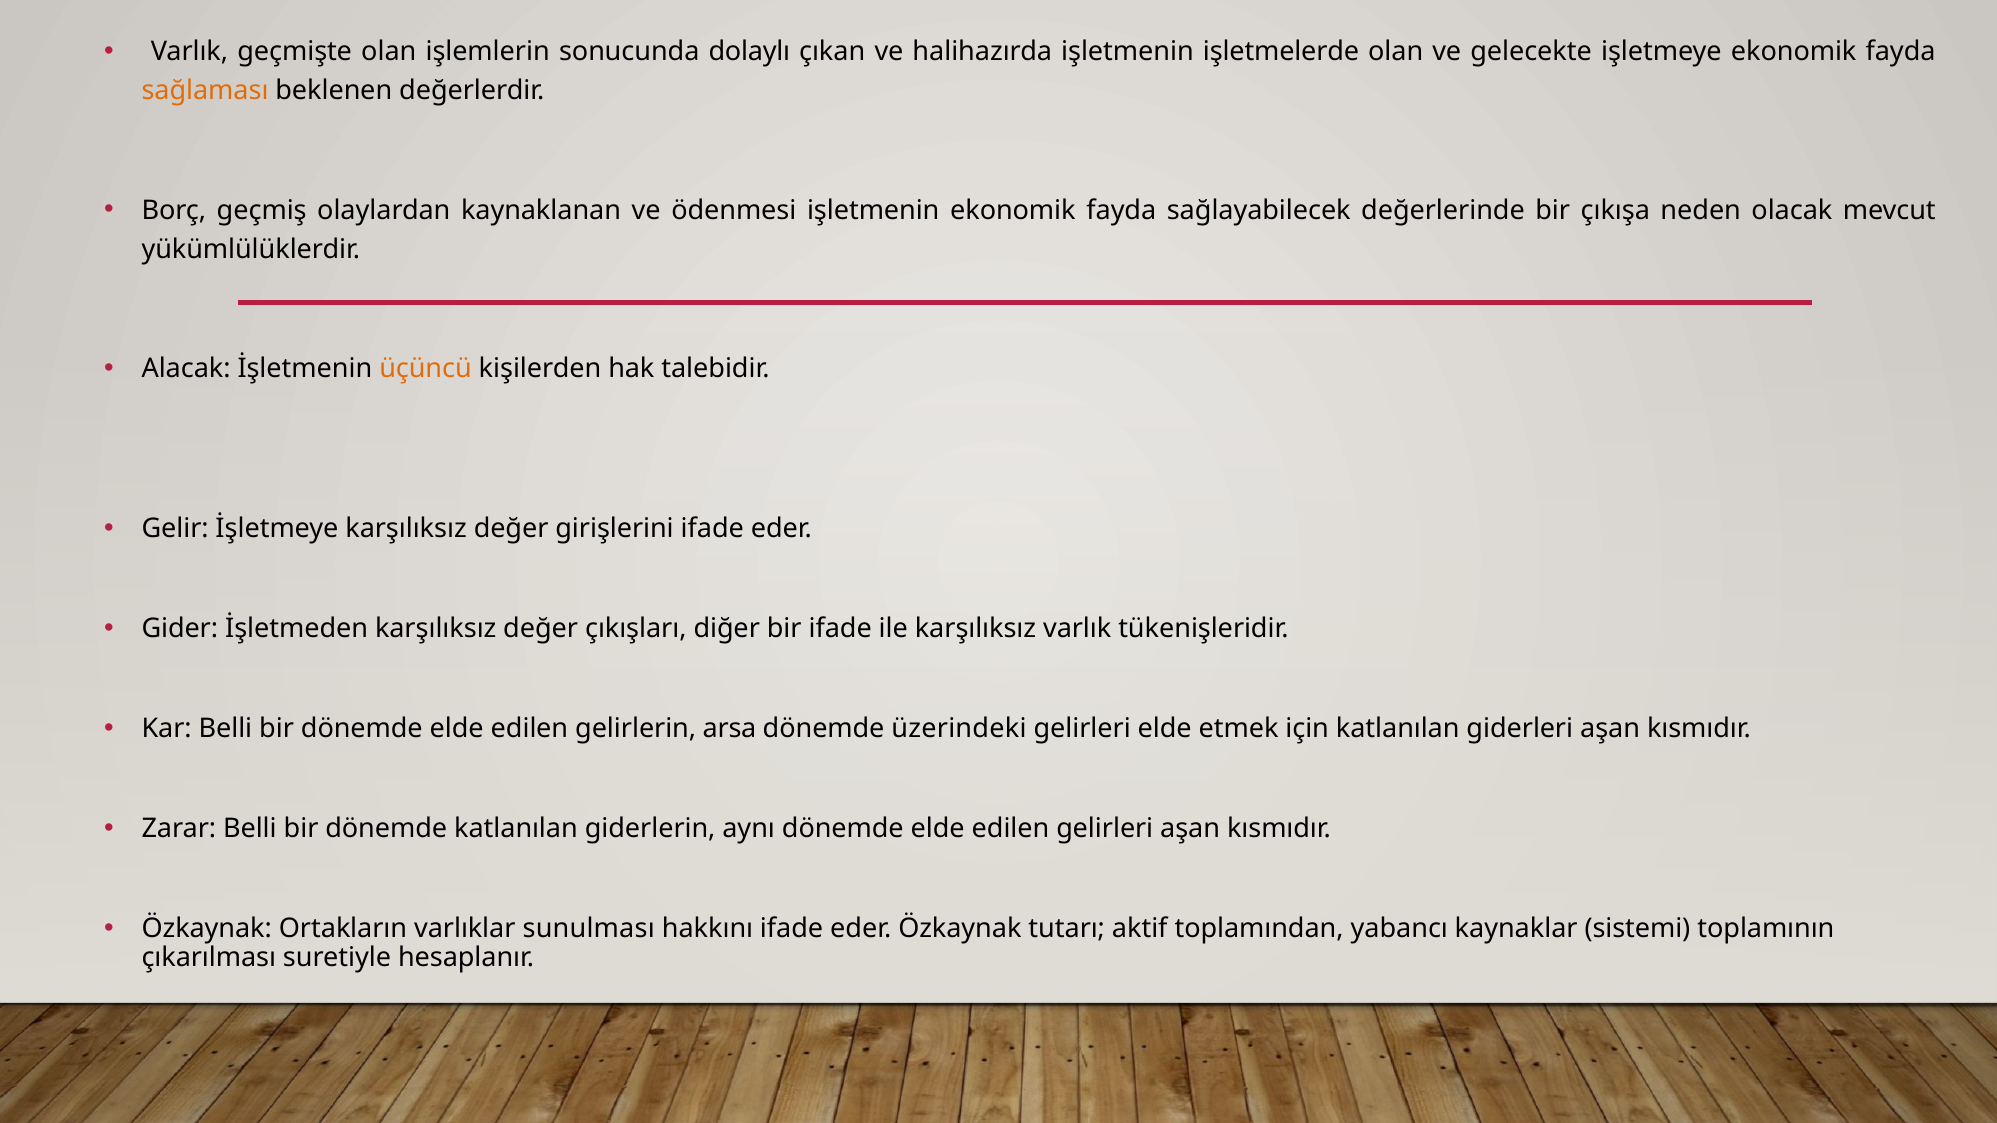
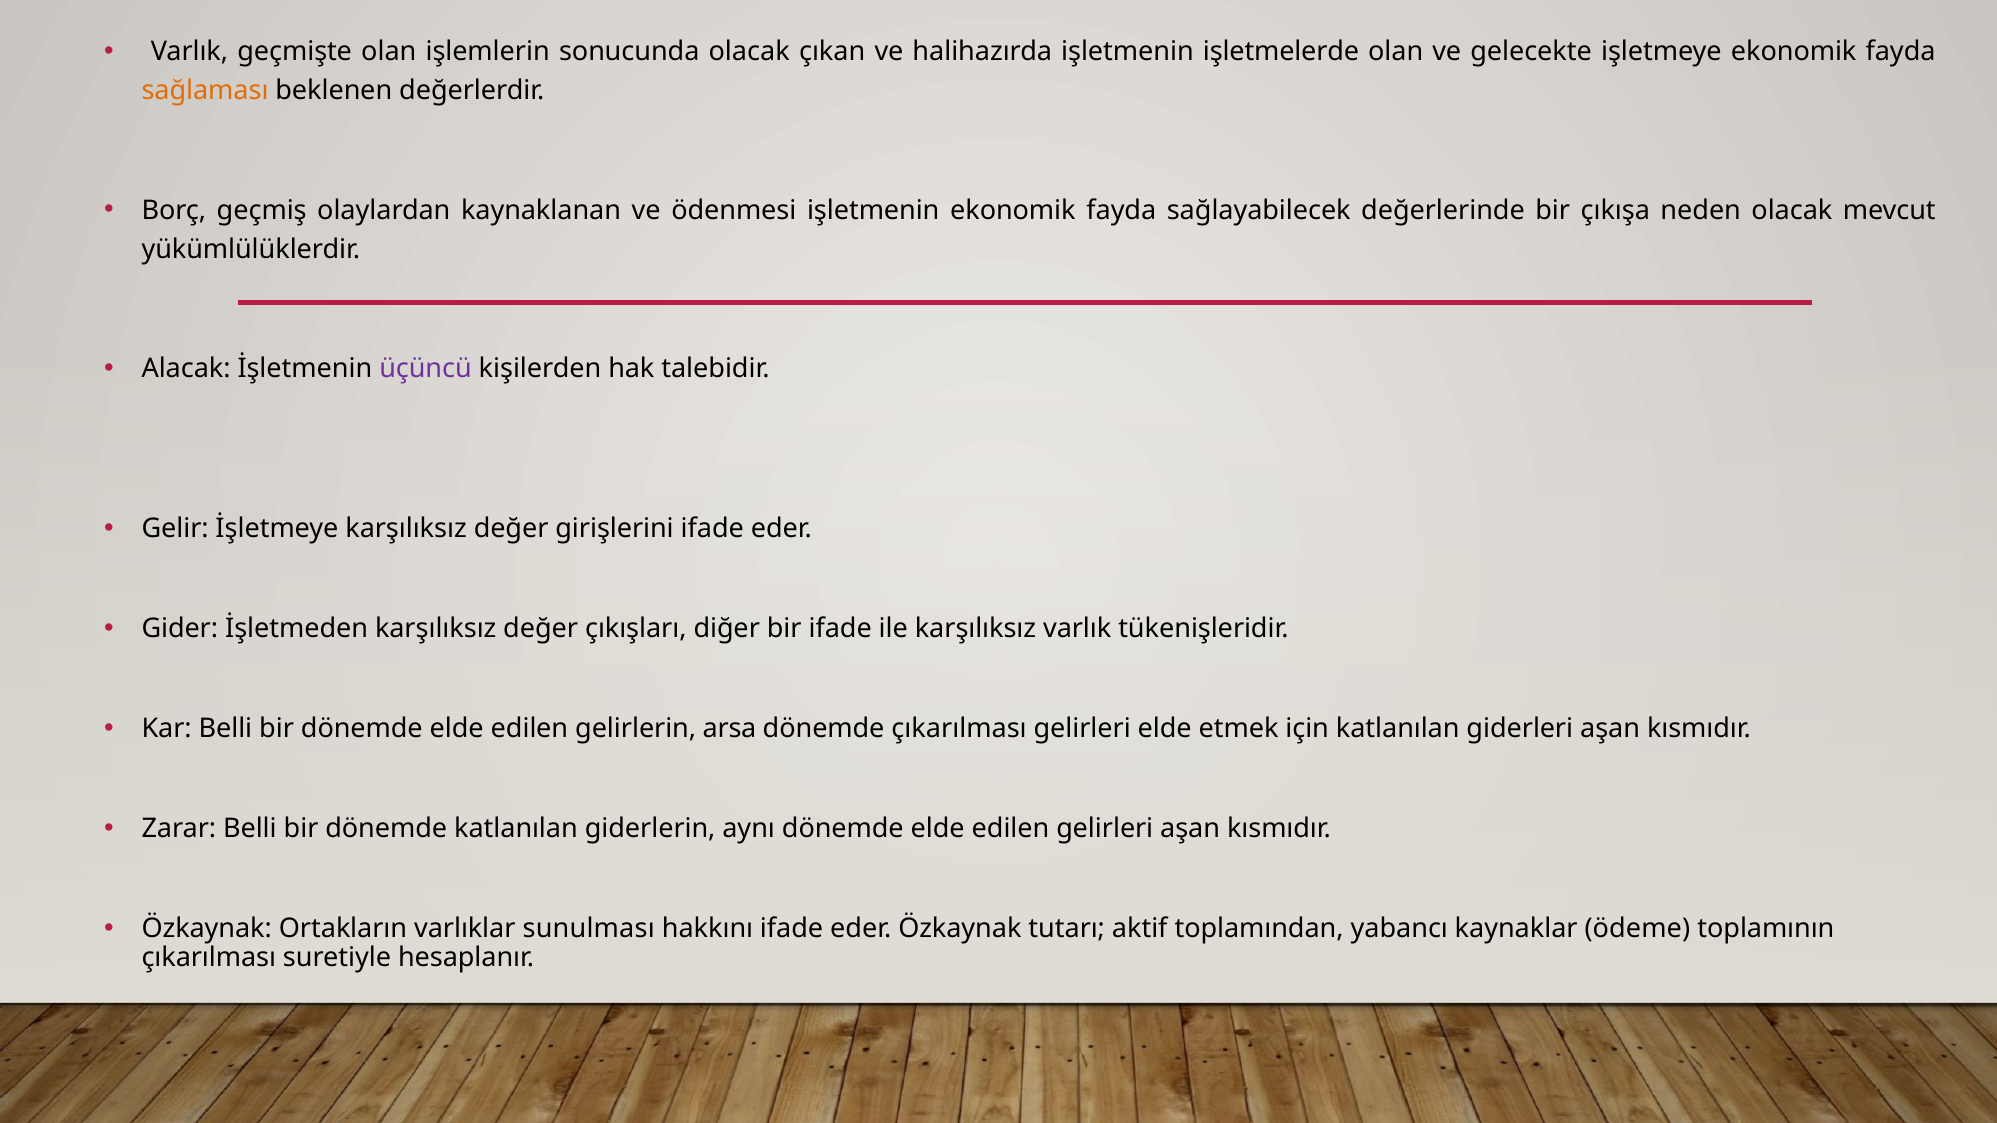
sonucunda dolaylı: dolaylı -> olacak (749, 52)
üçüncü colour: orange -> purple (426, 369)
dönemde üzerindeki: üzerindeki -> çıkarılması (959, 728)
sistemi: sistemi -> ödeme (1637, 929)
